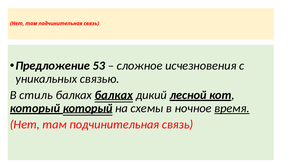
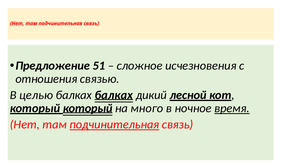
53: 53 -> 51 (99, 66)
уникальных: уникальных -> отношения (46, 79)
стиль: стиль -> целью (36, 95)
схемы: схемы -> много (147, 109)
подчинительная underline: none -> present (114, 125)
